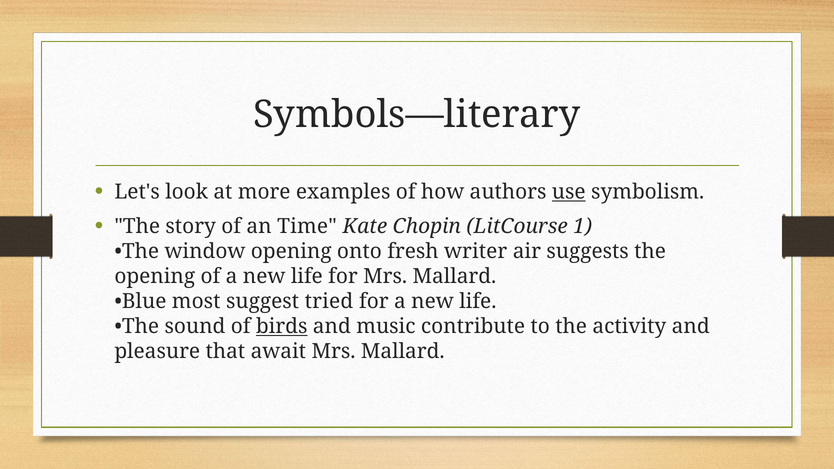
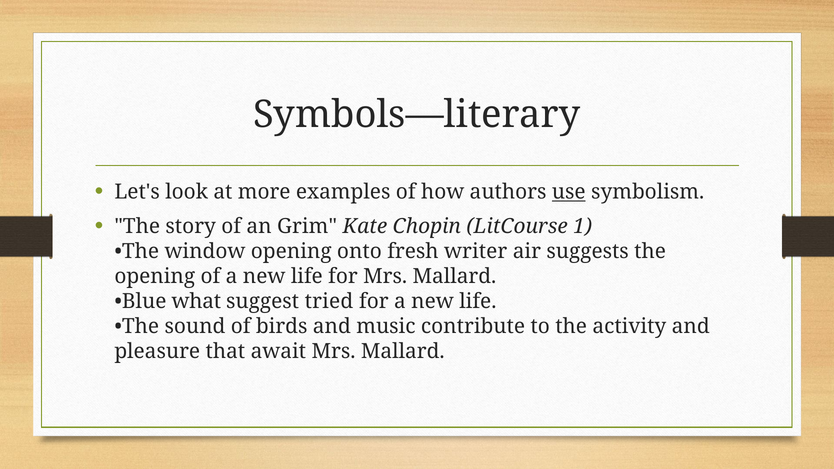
Time: Time -> Grim (307, 226)
most: most -> what (196, 301)
birds underline: present -> none (282, 326)
